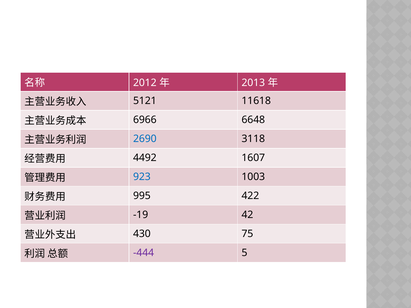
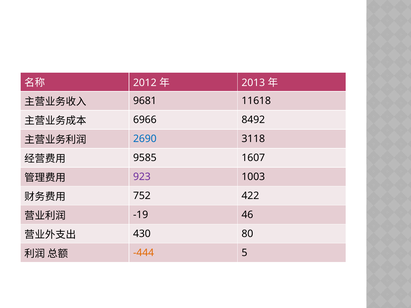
5121: 5121 -> 9681 (145, 101)
6648: 6648 -> 8492 (253, 120)
4492: 4492 -> 9585 (145, 158)
923 colour: blue -> purple (142, 177)
995: 995 -> 752 (142, 196)
42: 42 -> 46 (247, 215)
75: 75 -> 80 (247, 234)
-444 colour: purple -> orange (144, 253)
